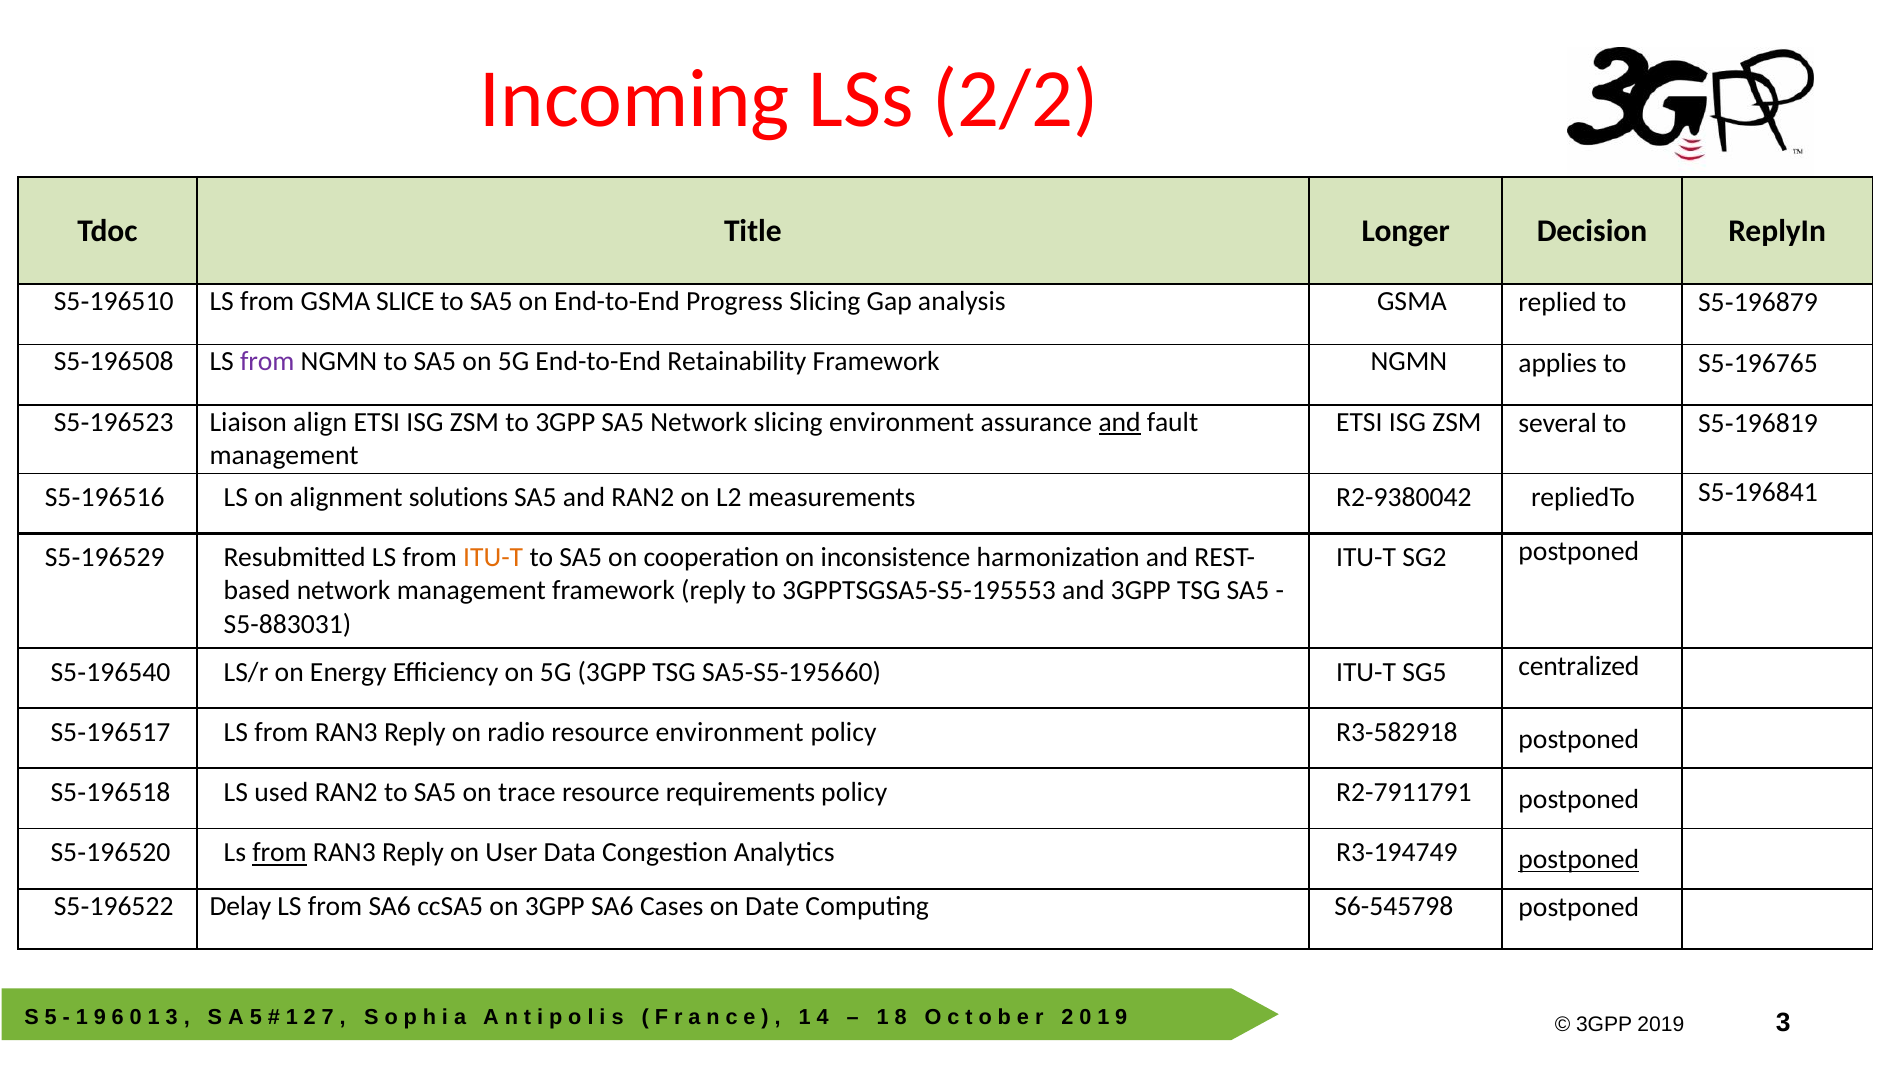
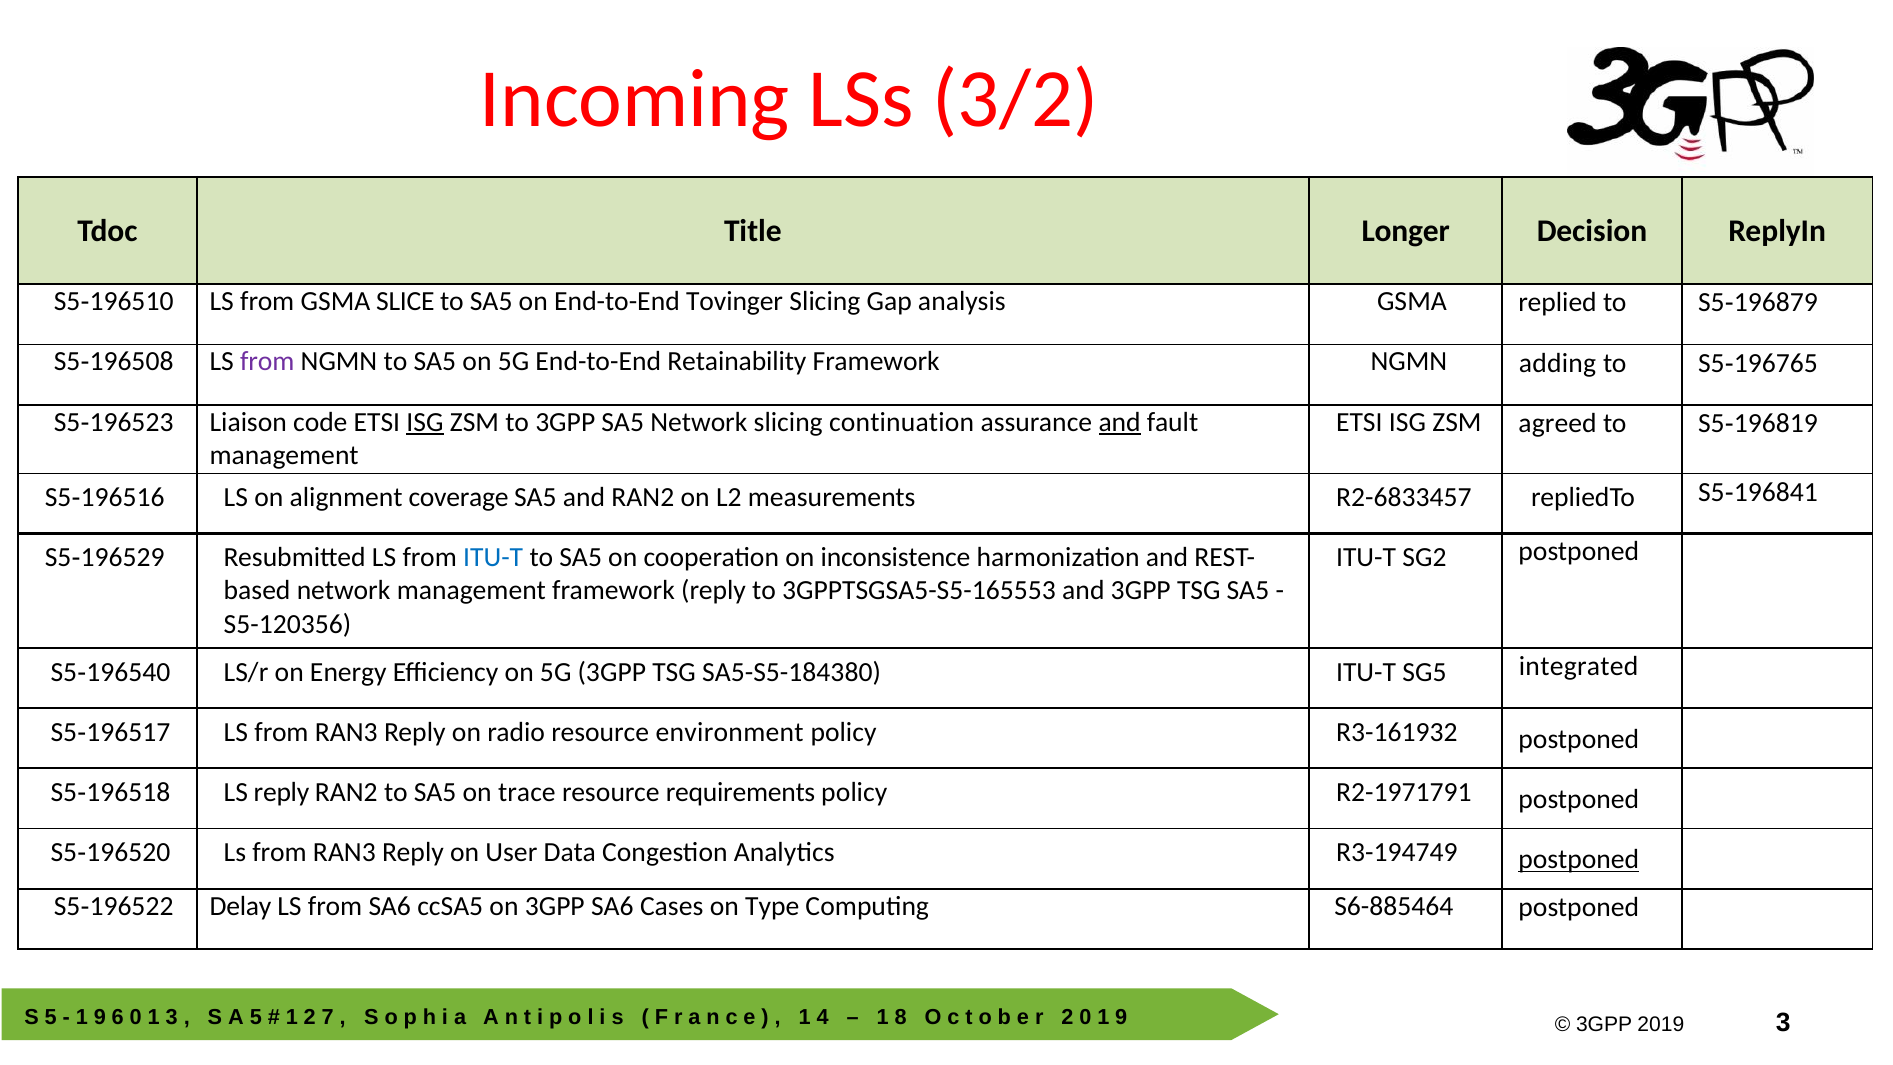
2/2: 2/2 -> 3/2 (1015, 99)
Progress: Progress -> Tovinger (735, 301)
applies: applies -> adding (1557, 363)
several: several -> agreed (1558, 423)
align: align -> code (320, 422)
ISG underline: none -> present (425, 422)
slicing environment: environment -> continuation (902, 422)
solutions: solutions -> coverage (459, 498)
R2-9380042: R2-9380042 -> R2-6833457 (1404, 498)
ITU-T colour: orange -> blue (493, 557)
3GPPTSGSA5-S5-195553: 3GPPTSGSA5-S5-195553 -> 3GPPTSGSA5-S5-165553 (919, 590)
S5-883031: S5-883031 -> S5-120356 (288, 624)
SA5-S5-195660: SA5-S5-195660 -> SA5-S5-184380 (791, 672)
centralized: centralized -> integrated (1579, 666)
R3-582918: R3-582918 -> R3-161932 (1397, 732)
LS used: used -> reply (281, 792)
R2-7911791: R2-7911791 -> R2-1971791 (1404, 792)
from underline: present -> none (280, 853)
Date: Date -> Type (772, 906)
S6-545798: S6-545798 -> S6-885464 (1394, 906)
